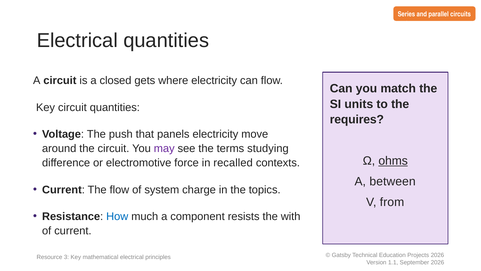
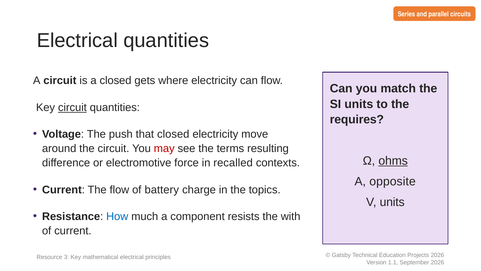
circuit underline: none -> present (72, 107)
that panels: panels -> closed (173, 134)
may colour: purple -> red (164, 148)
studying: studying -> resulting (268, 148)
between: between -> opposite (393, 181)
system: system -> battery (162, 189)
V from: from -> units (392, 202)
